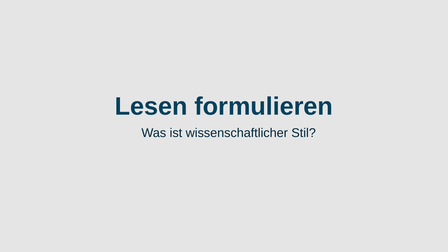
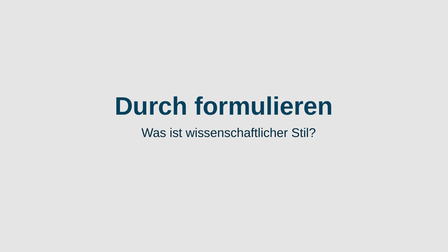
Lesen: Lesen -> Durch (151, 106)
